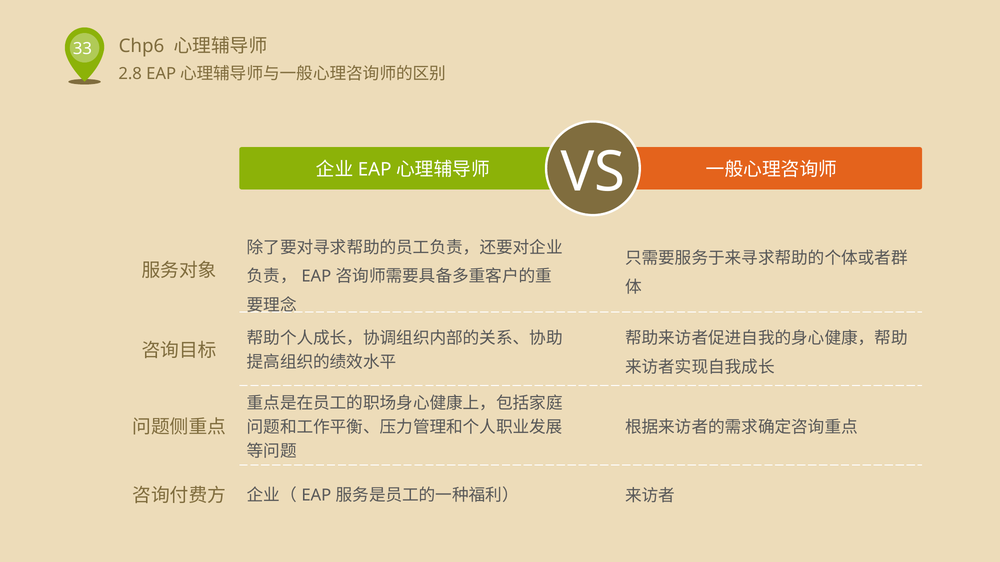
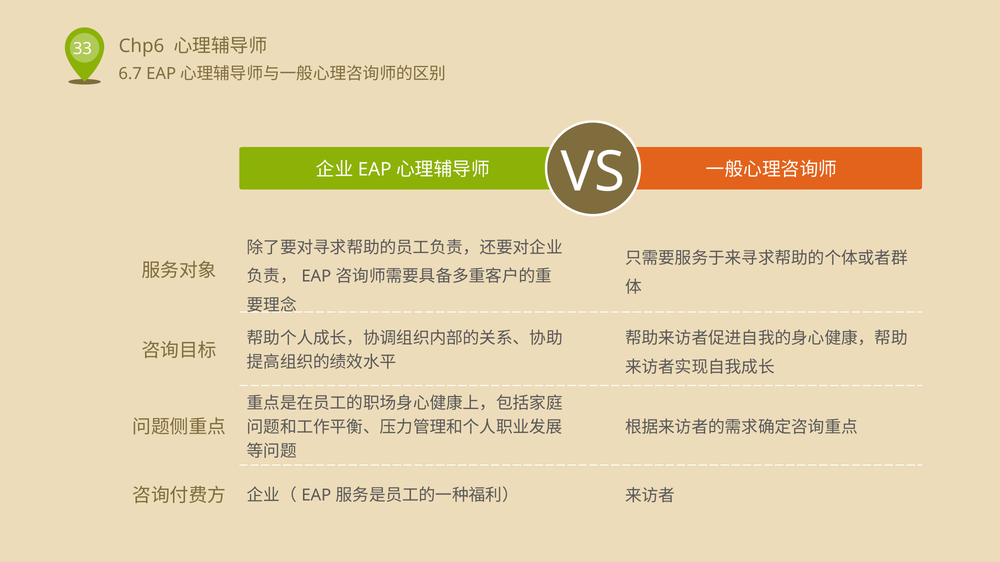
2.8: 2.8 -> 6.7 (130, 74)
